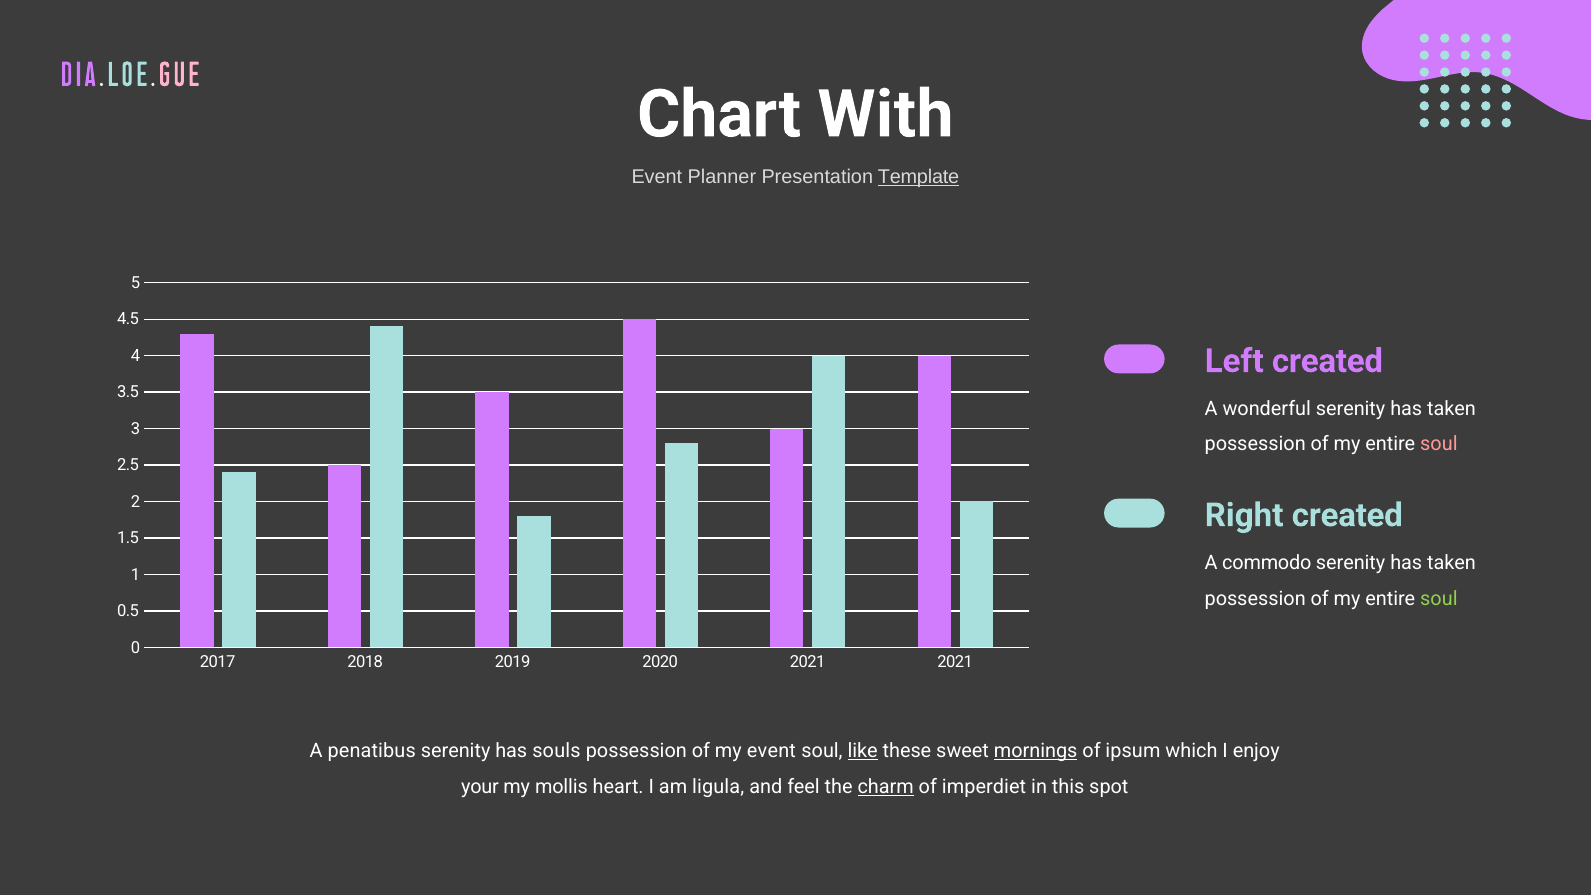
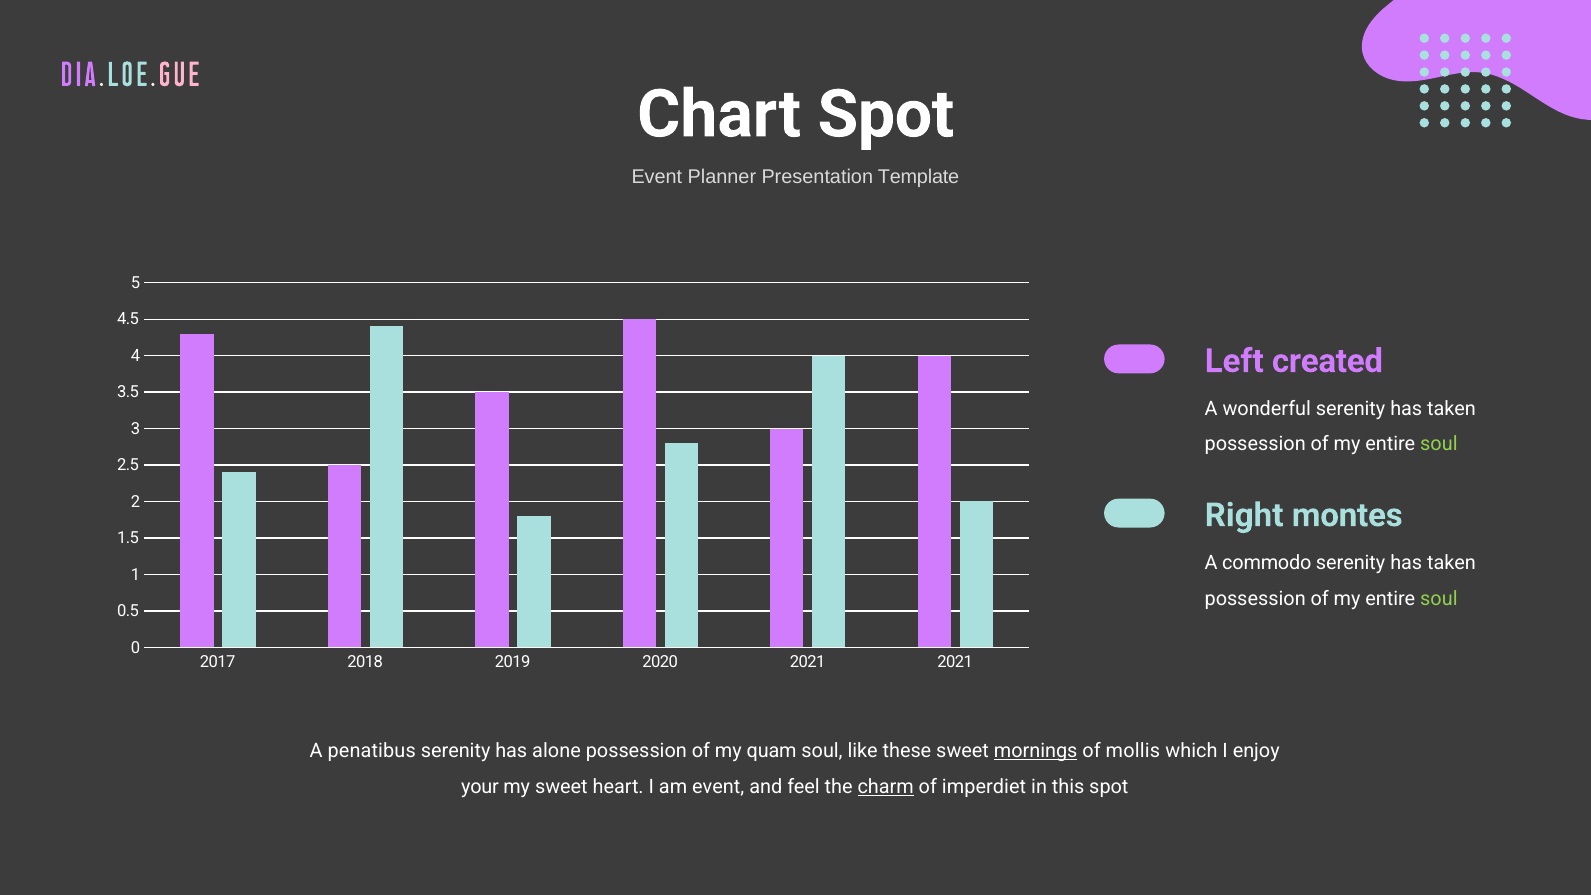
Chart With: With -> Spot (886, 115)
Template underline: present -> none (919, 177)
soul colour: pink -> light green (1439, 444)
Right created: created -> montes (1347, 515)
souls: souls -> alone (557, 751)
my event: event -> quam (772, 751)
like underline: present -> none (863, 751)
ipsum: ipsum -> mollis (1133, 751)
my mollis: mollis -> sweet (561, 787)
am ligula: ligula -> event (718, 787)
